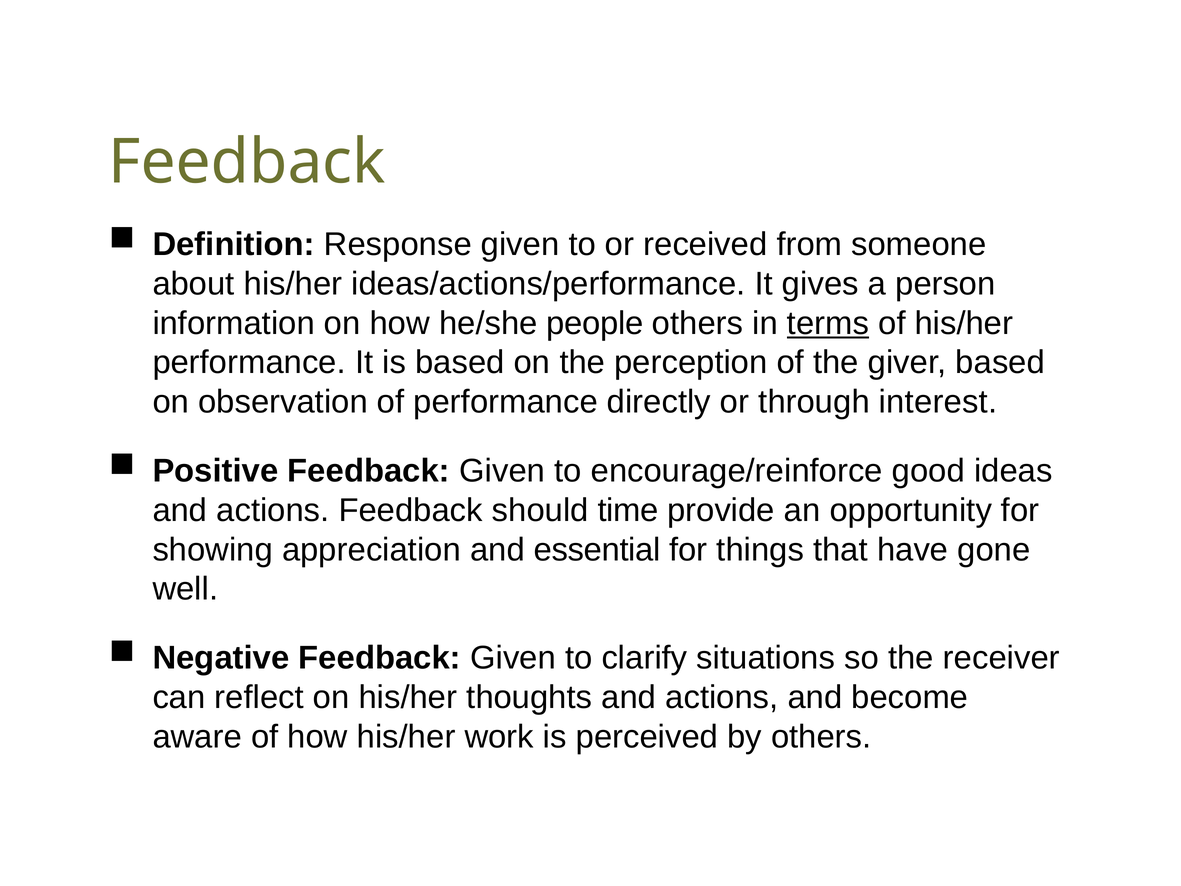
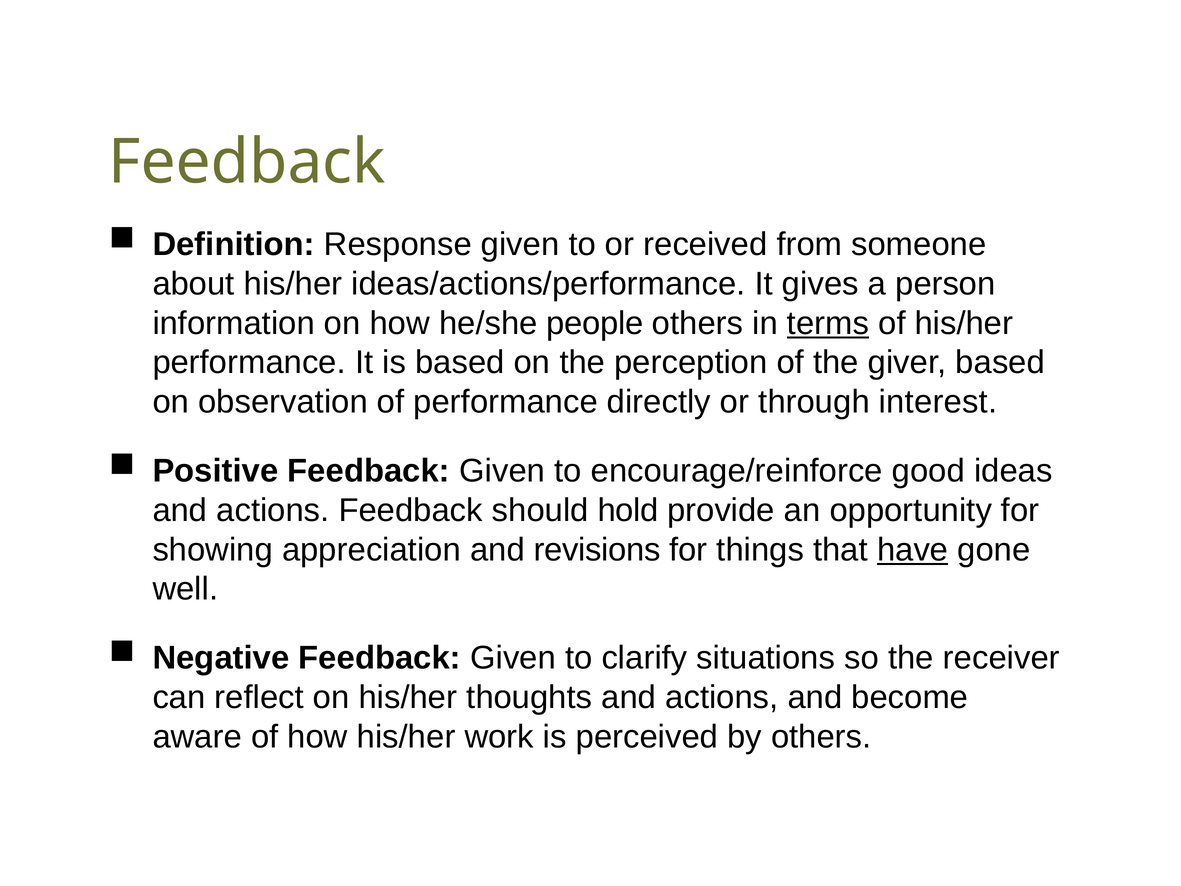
time: time -> hold (628, 510)
essential: essential -> revisions (597, 550)
have underline: none -> present (913, 550)
